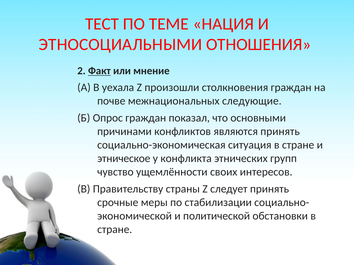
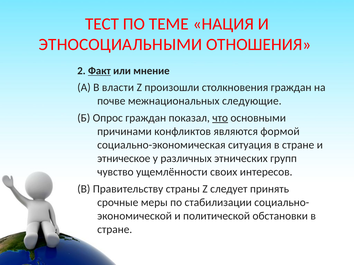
уехала: уехала -> власти (118, 88)
что underline: none -> present (220, 118)
являются принять: принять -> формой (280, 132)
конфликта: конфликта -> различных (186, 159)
